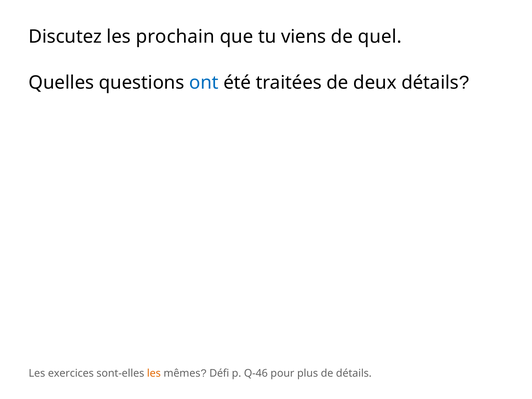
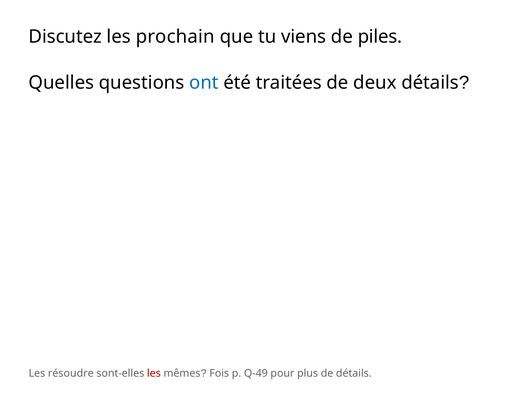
quel: quel -> piles (380, 37)
exercices: exercices -> résoudre (71, 373)
les colour: orange -> red (154, 373)
Défi: Défi -> Fois (219, 373)
Q-46: Q-46 -> Q-49 (256, 373)
